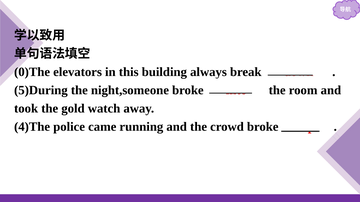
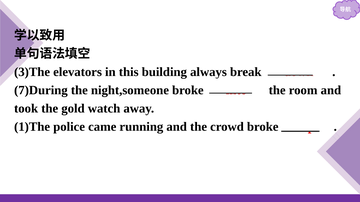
0)The: 0)The -> 3)The (32, 72)
5)During: 5)During -> 7)During (41, 90)
4)The: 4)The -> 1)The (32, 127)
